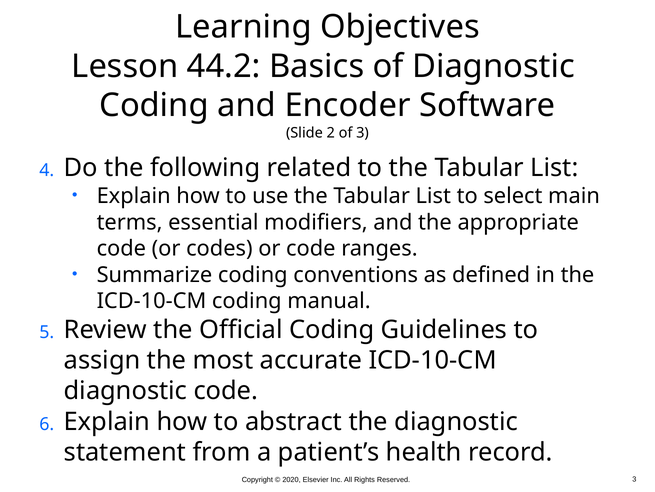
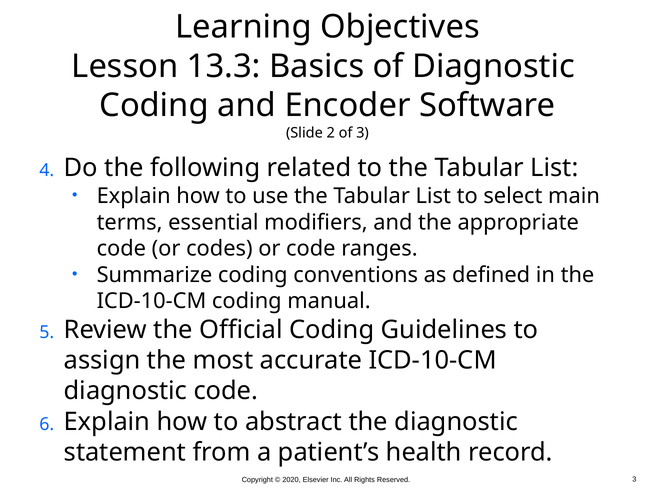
44.2: 44.2 -> 13.3 (224, 66)
